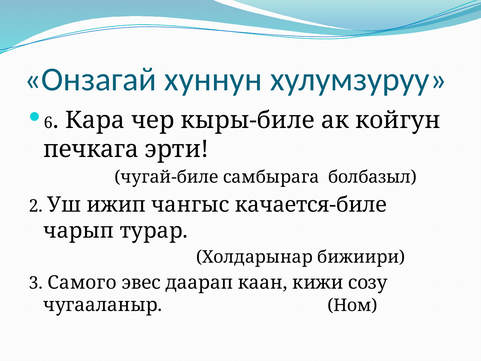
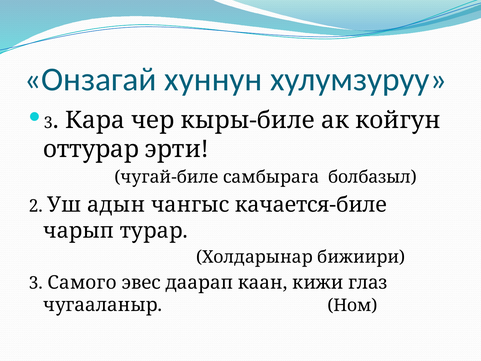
6: 6 -> 3 (48, 123)
печкага: печкага -> оттурар (91, 149)
ижип: ижип -> адын (116, 205)
созу: созу -> глаз (368, 282)
